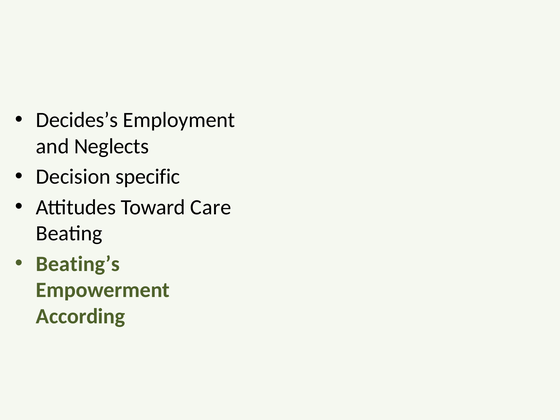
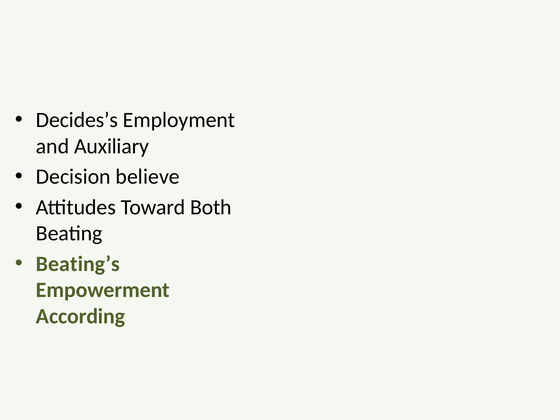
Neglects: Neglects -> Auxiliary (112, 146)
specific: specific -> believe (148, 177)
Care: Care -> Both (211, 207)
